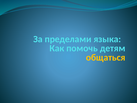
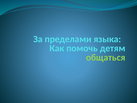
общаться colour: yellow -> light green (106, 57)
